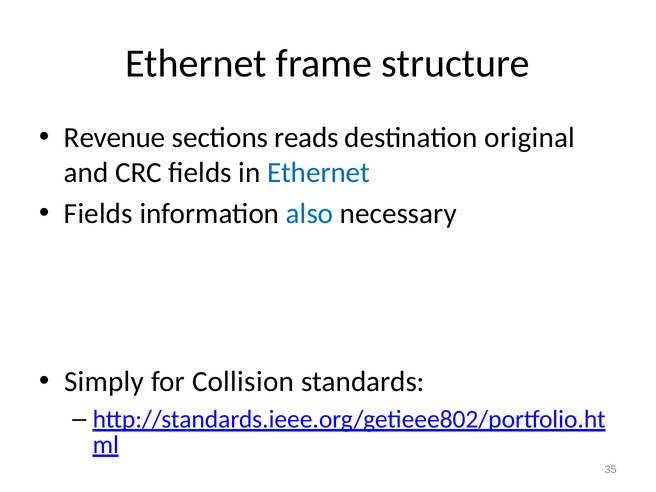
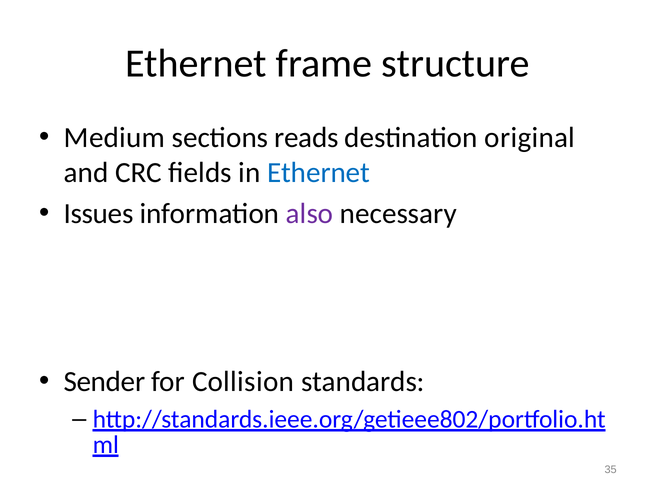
Revenue: Revenue -> Medium (114, 138)
Fields: Fields -> Issues (99, 214)
also colour: blue -> purple (310, 214)
Simply: Simply -> Sender (104, 382)
